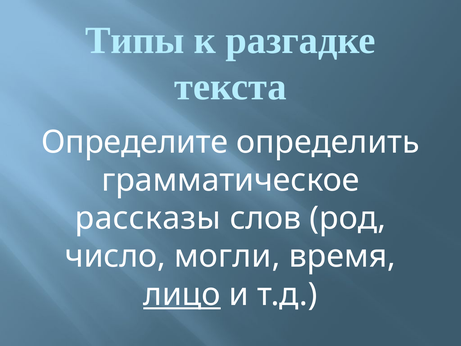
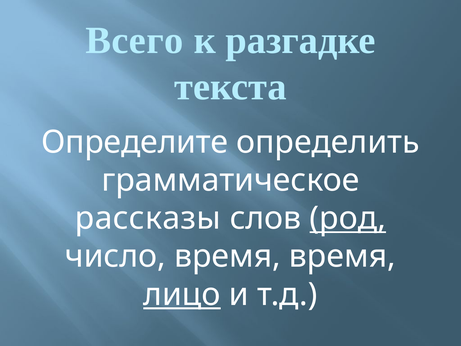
Типы: Типы -> Всего (134, 41)
род underline: none -> present (348, 218)
число могли: могли -> время (227, 256)
